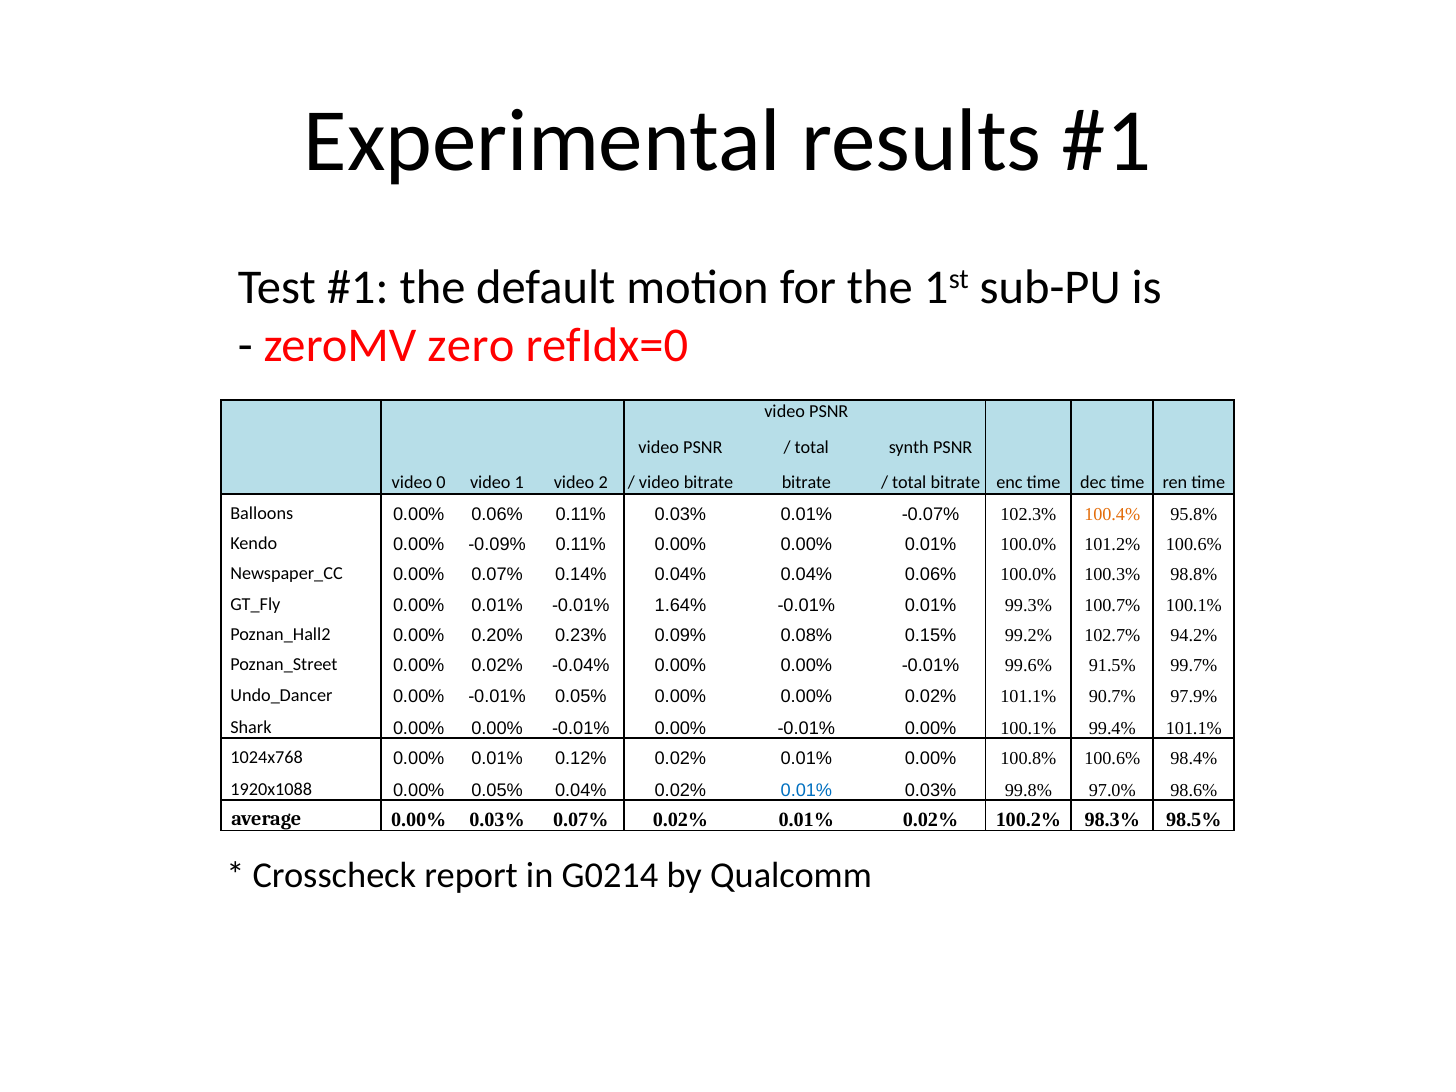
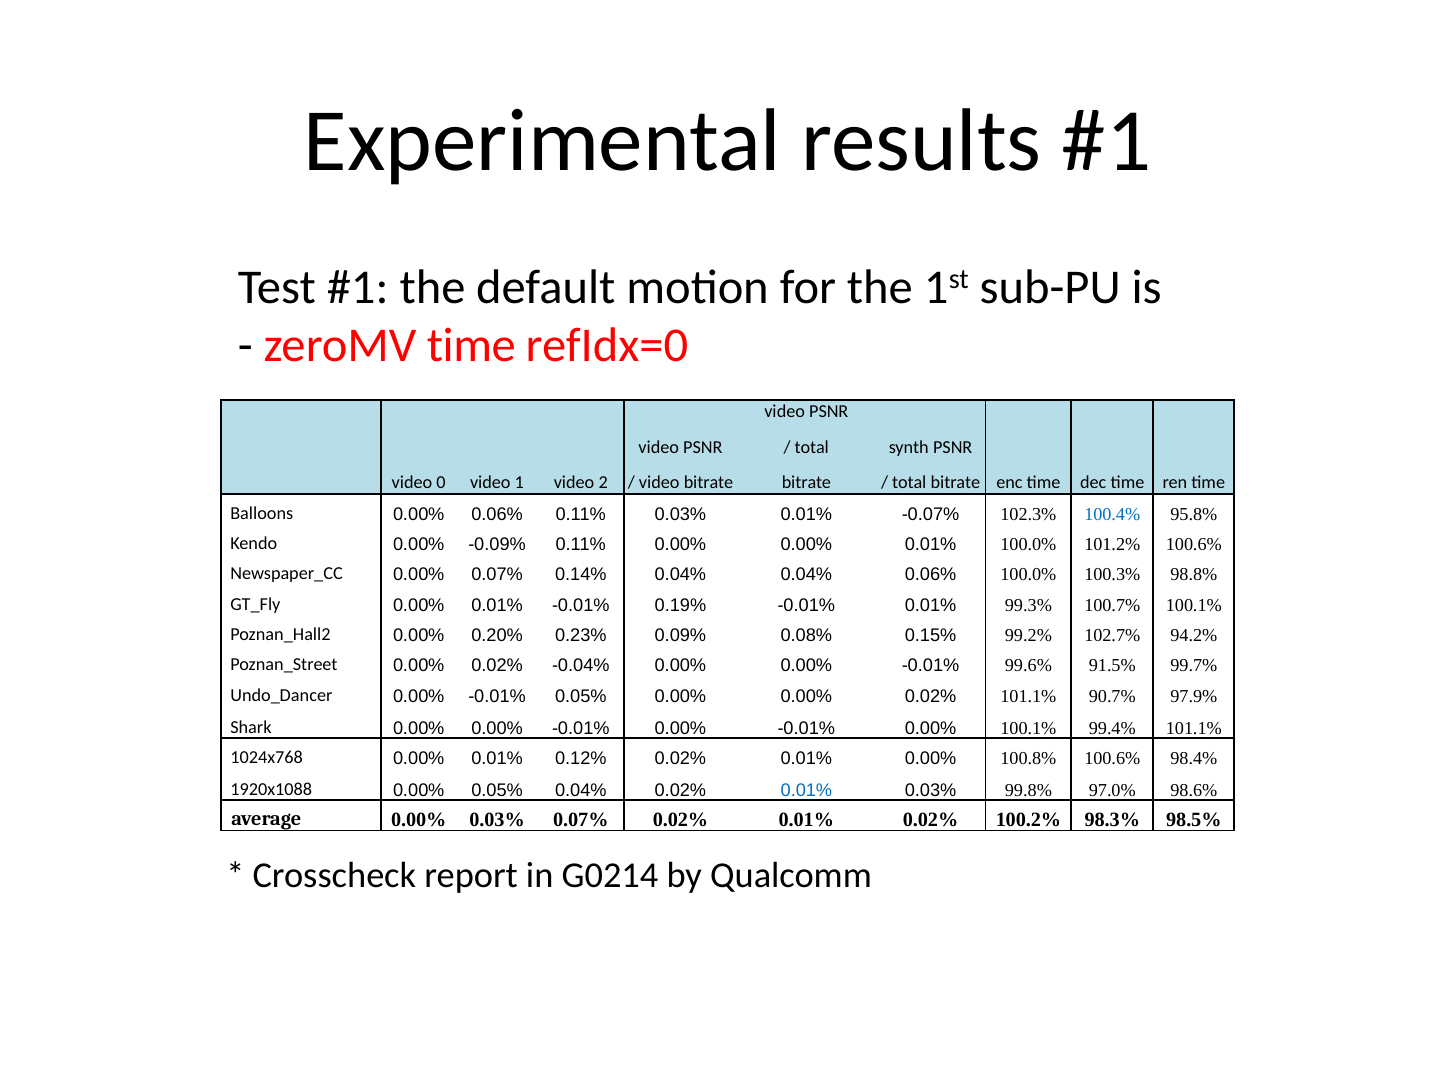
zeroMV zero: zero -> time (471, 346)
100.4% colour: orange -> blue (1112, 514)
1.64%: 1.64% -> 0.19% (680, 605)
